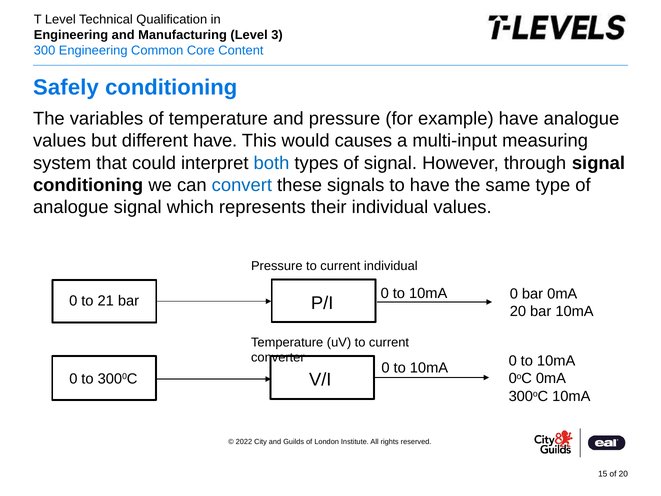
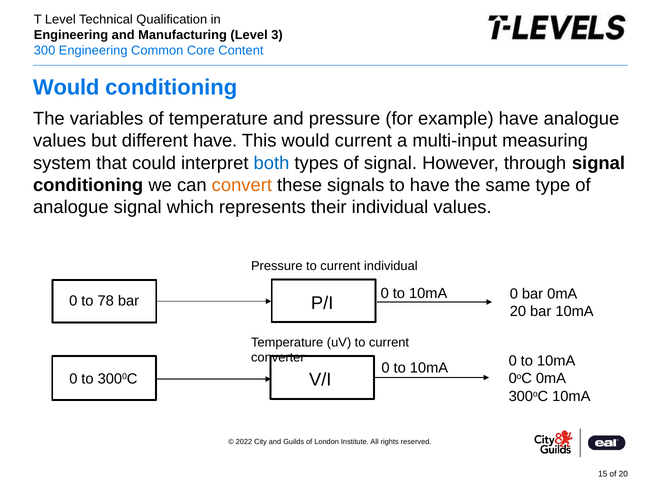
Safely: Safely -> Would (66, 88)
would causes: causes -> current (363, 141)
convert colour: blue -> orange (242, 185)
21: 21 -> 78 (106, 301)
